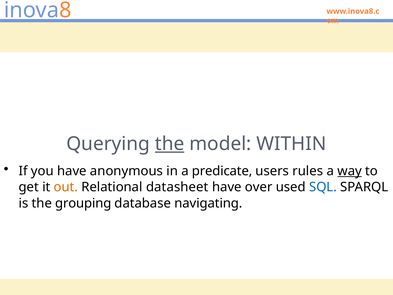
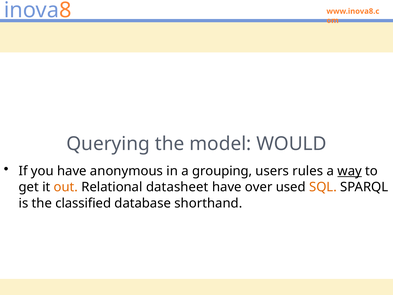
the underline: present -> none (170, 144)
WITHIN: WITHIN -> WOULD (291, 144)
predicate: predicate -> grouping (222, 171)
SQL colour: blue -> orange (323, 187)
grouping: grouping -> classified (83, 203)
navigating: navigating -> shorthand (208, 203)
